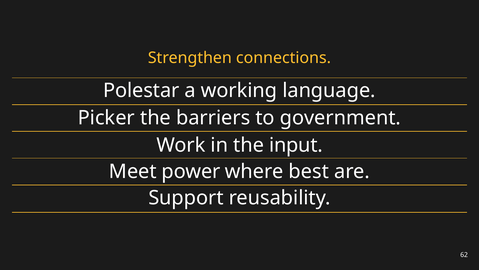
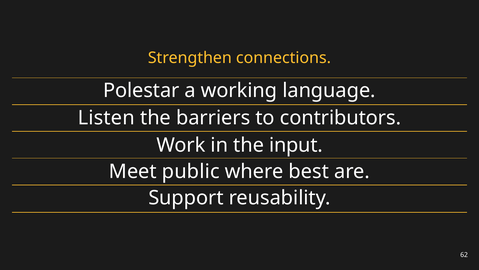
Picker: Picker -> Listen (106, 118)
government: government -> contributors (340, 118)
power: power -> public (191, 171)
